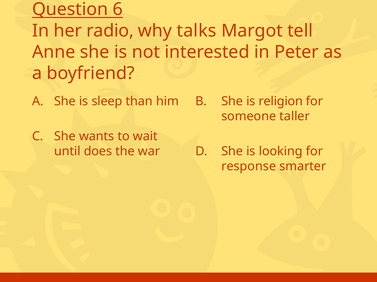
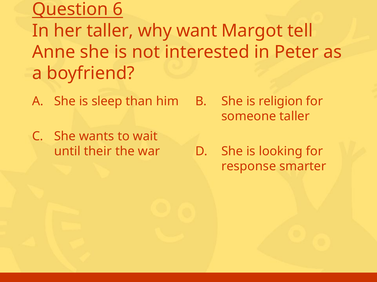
her radio: radio -> taller (110, 31)
talks: talks -> want (197, 31)
does: does -> their (98, 152)
